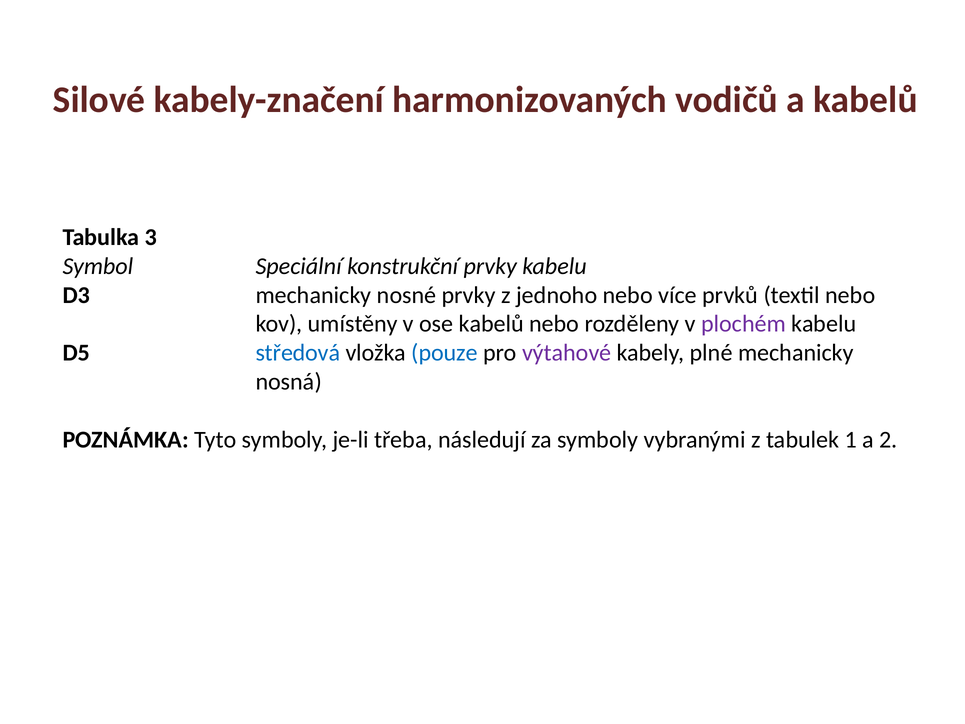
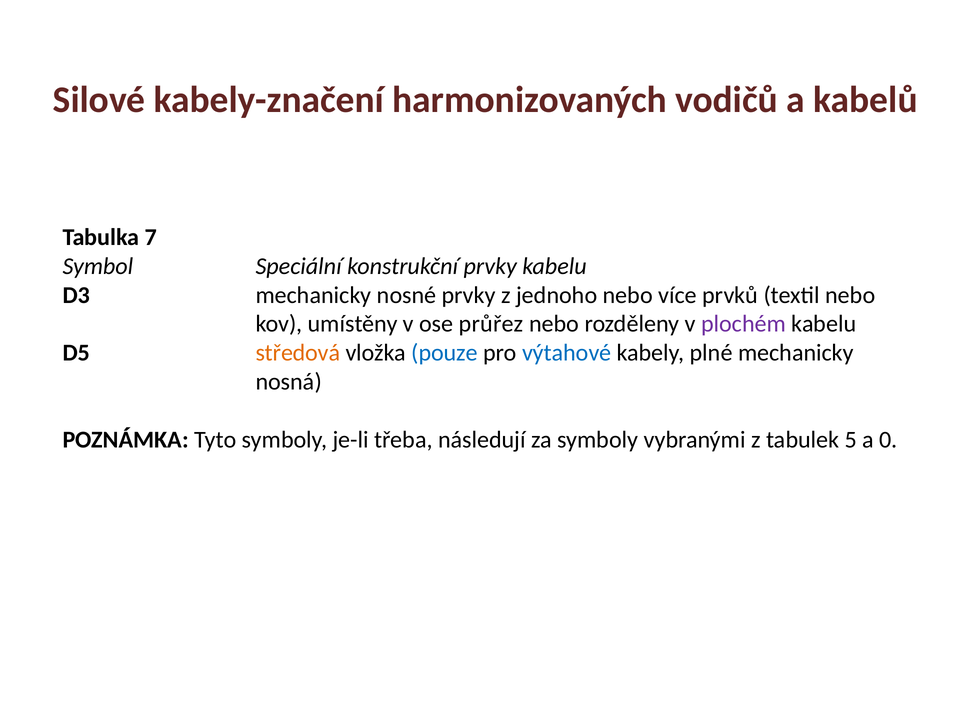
3: 3 -> 7 (151, 237)
ose kabelů: kabelů -> průřez (491, 324)
středová colour: blue -> orange (298, 353)
výtahové colour: purple -> blue (567, 353)
1: 1 -> 5 (851, 440)
2: 2 -> 0 (888, 440)
